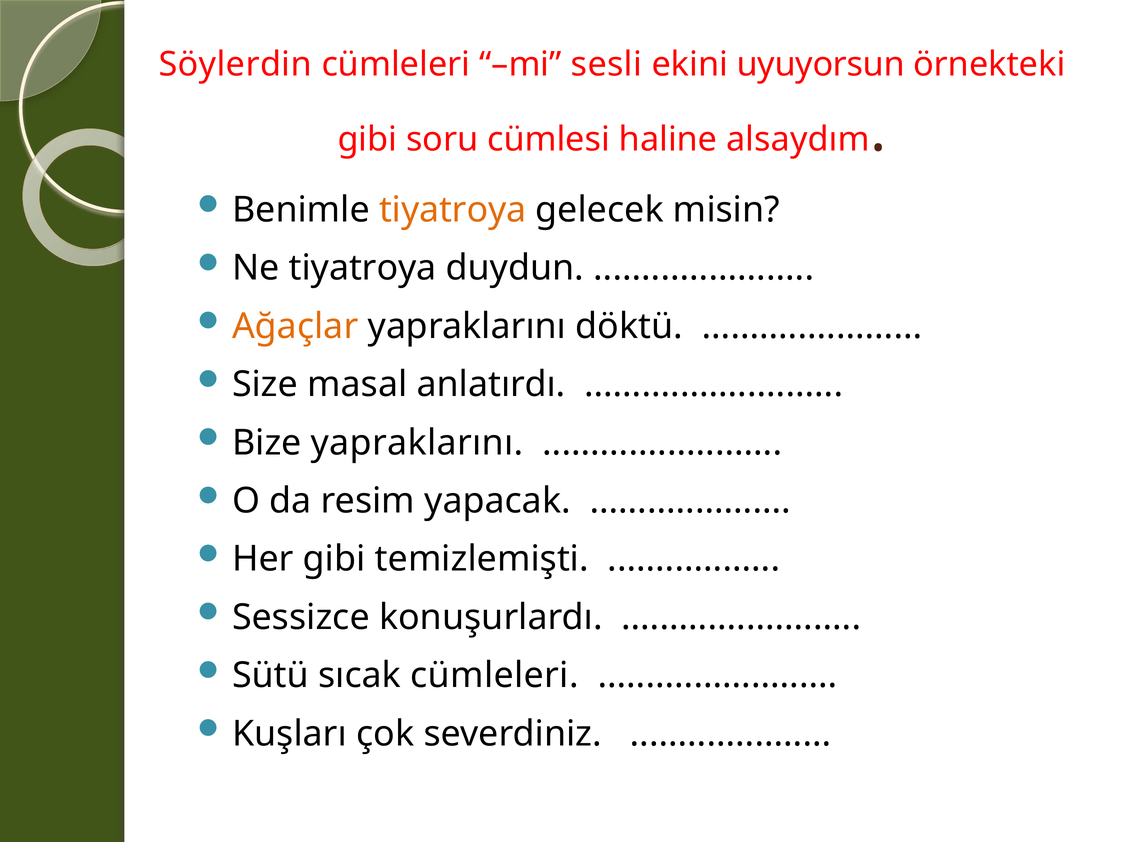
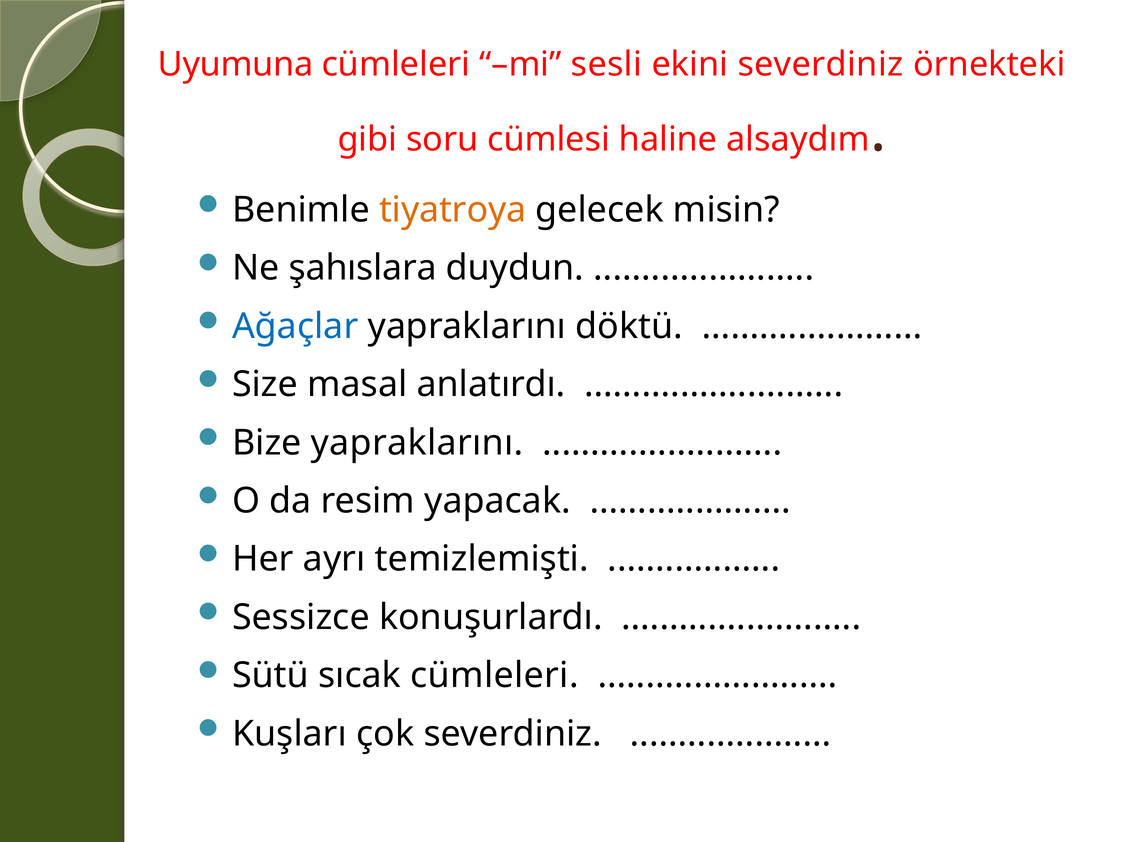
Söylerdin: Söylerdin -> Uyumuna (236, 65)
ekini uyuyorsun: uyuyorsun -> severdiniz (820, 65)
Ne tiyatroya: tiyatroya -> şahıslara (363, 268)
Ağaçlar colour: orange -> blue (295, 326)
Her gibi: gibi -> ayrı (334, 559)
